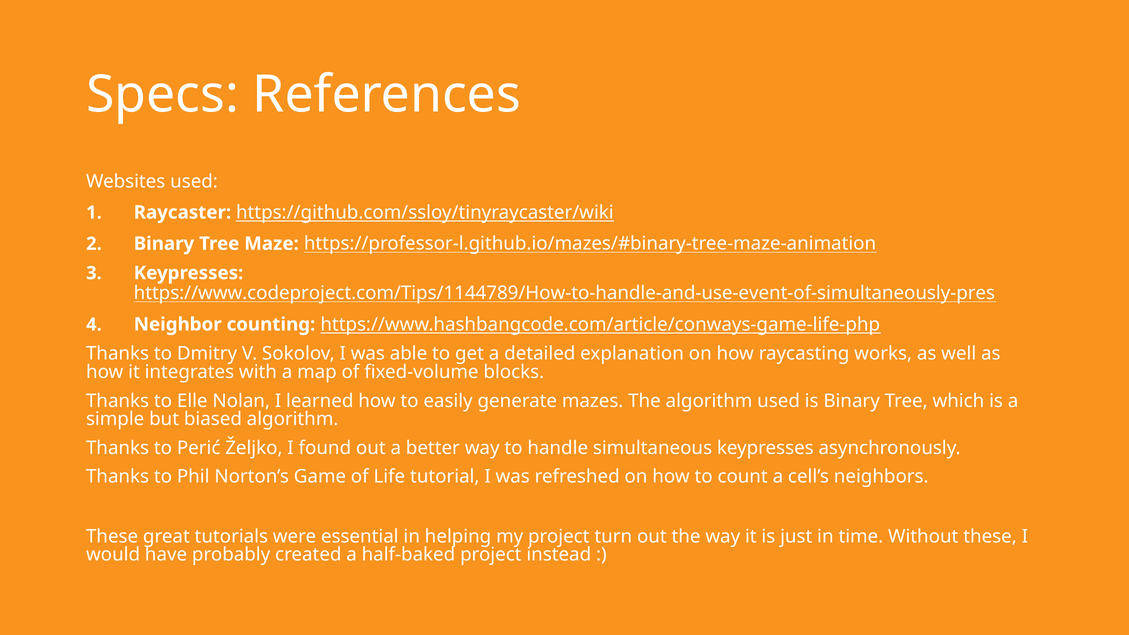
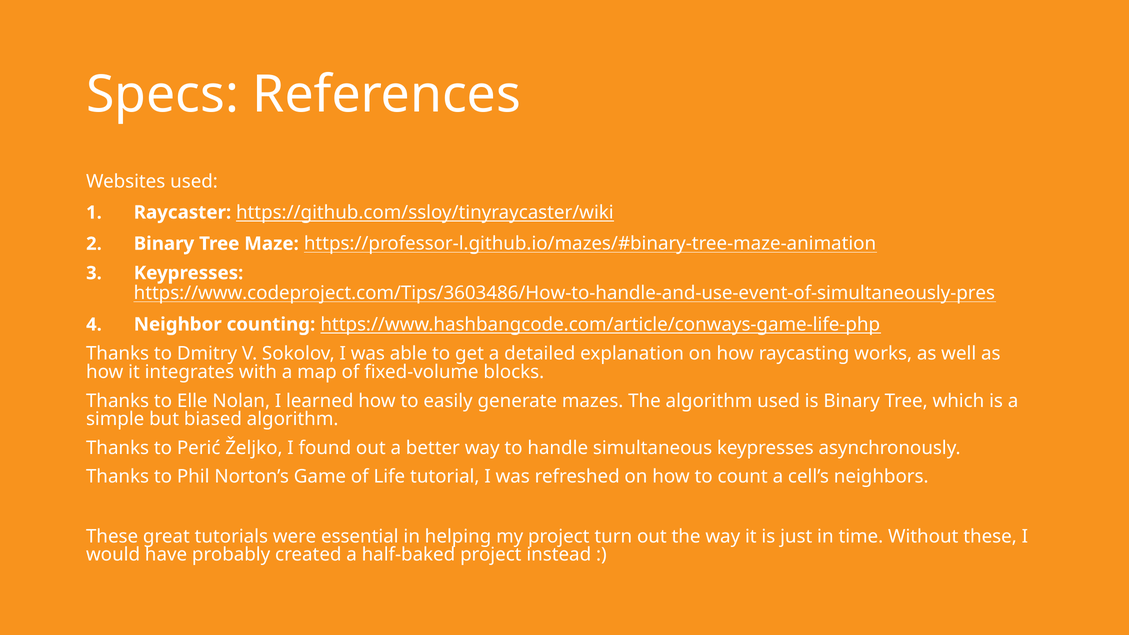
https://www.codeproject.com/Tips/1144789/How-to-handle-and-use-event-of-simultaneously-pres: https://www.codeproject.com/Tips/1144789/How-to-handle-and-use-event-of-simultaneously-pres -> https://www.codeproject.com/Tips/3603486/How-to-handle-and-use-event-of-simultaneously-pres (564, 293)
